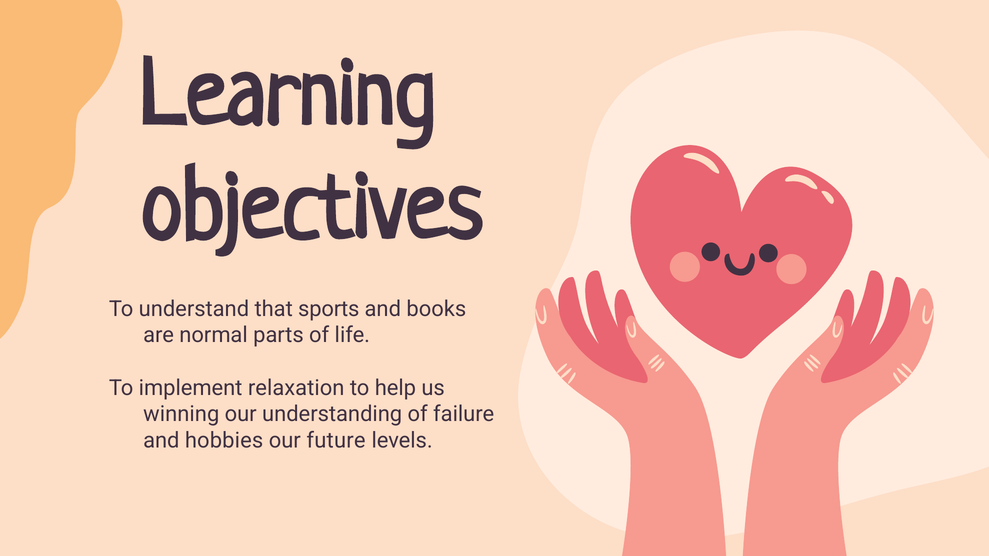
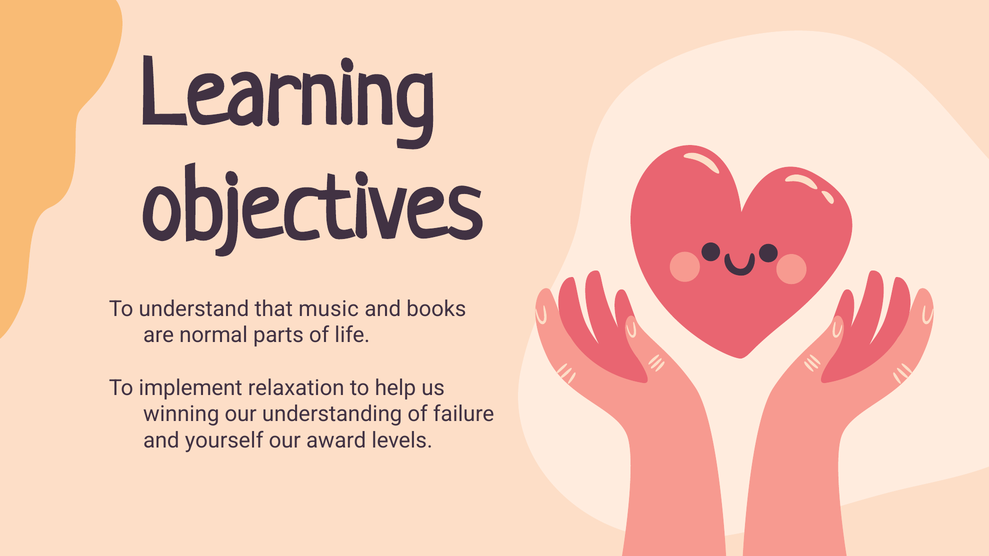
sports: sports -> music (329, 309)
hobbies: hobbies -> yourself (224, 441)
future: future -> award (336, 441)
